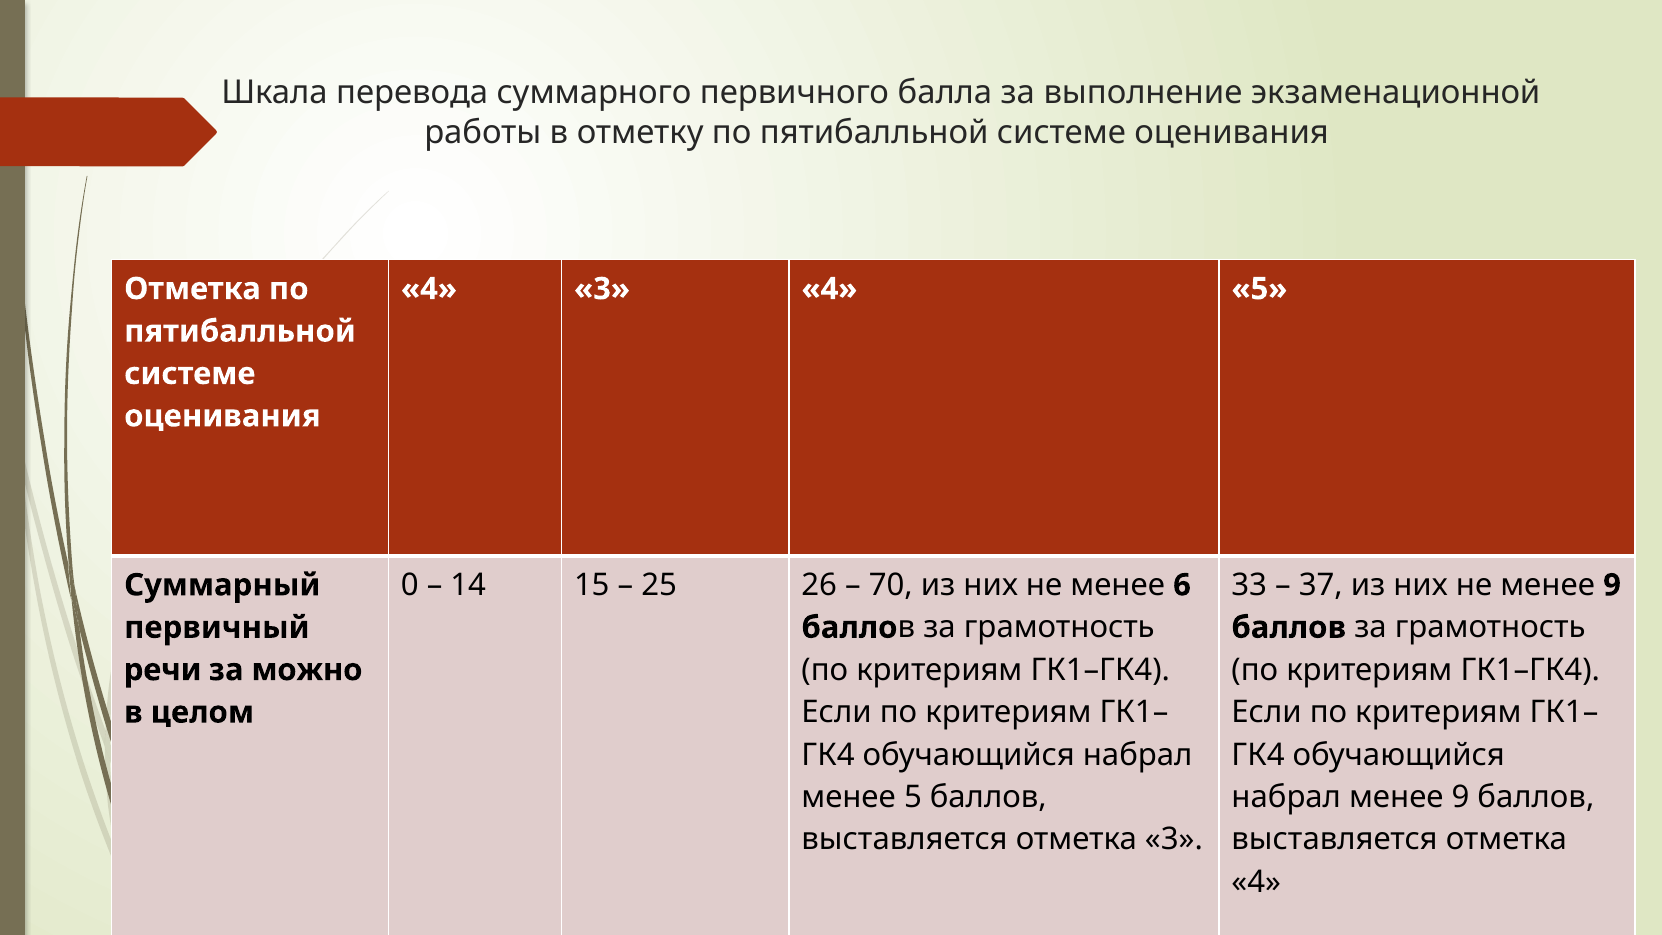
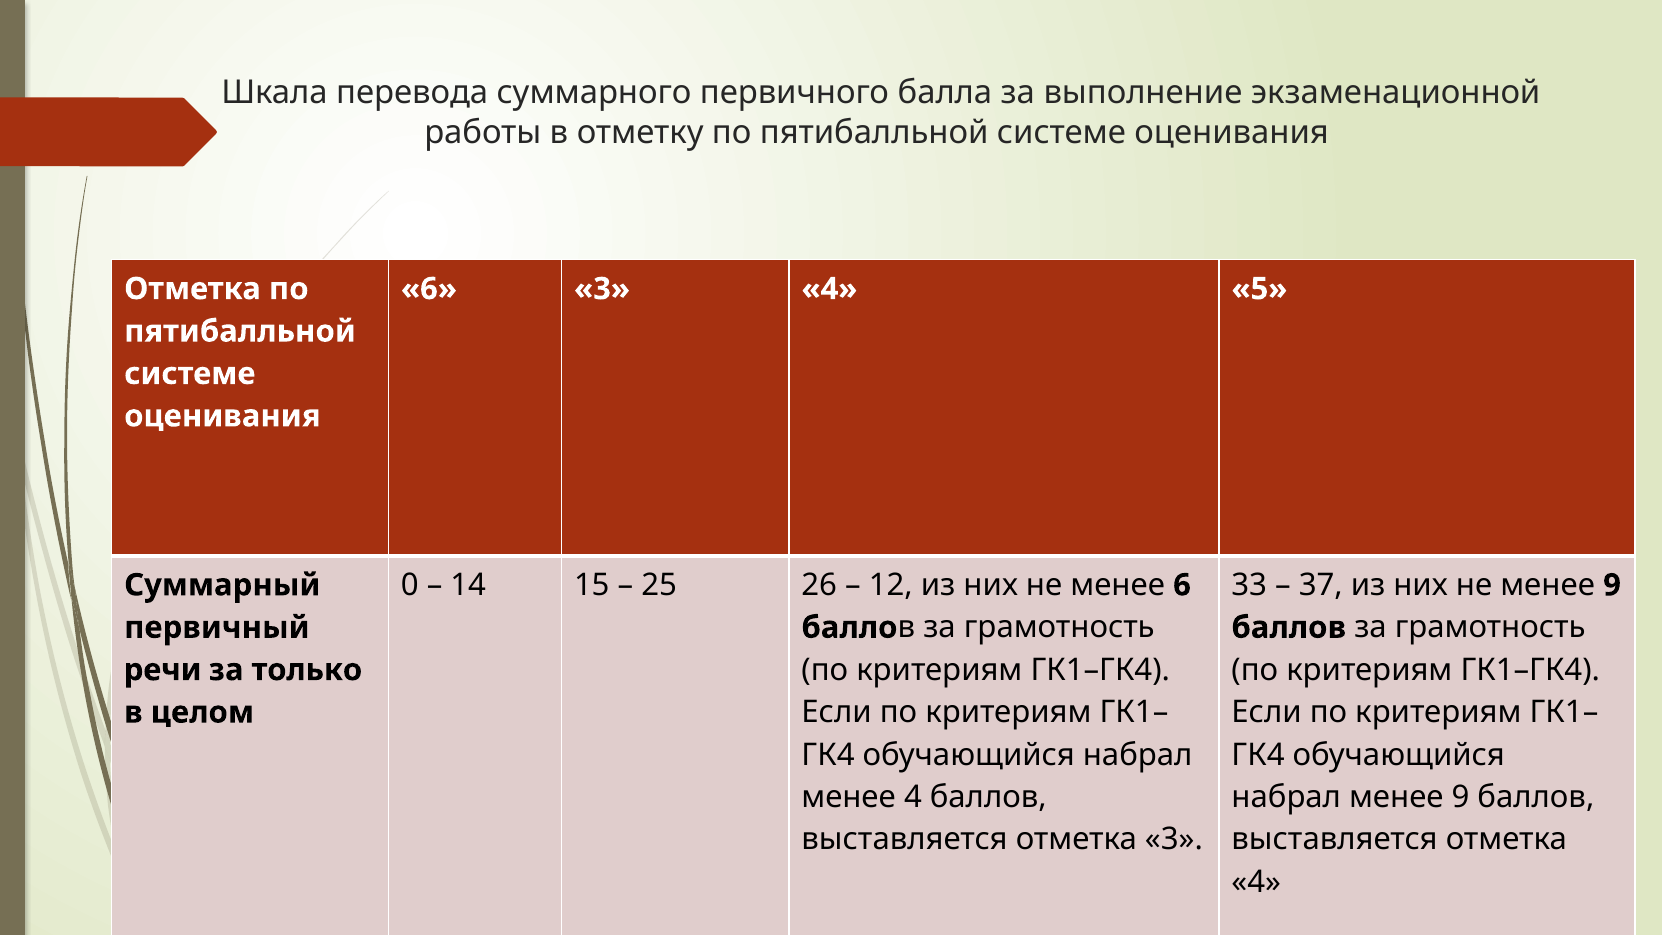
4: 4 -> 6 (429, 289)
70: 70 -> 12 (891, 585)
можно: можно -> только (307, 670)
менее 5: 5 -> 4 (913, 797)
